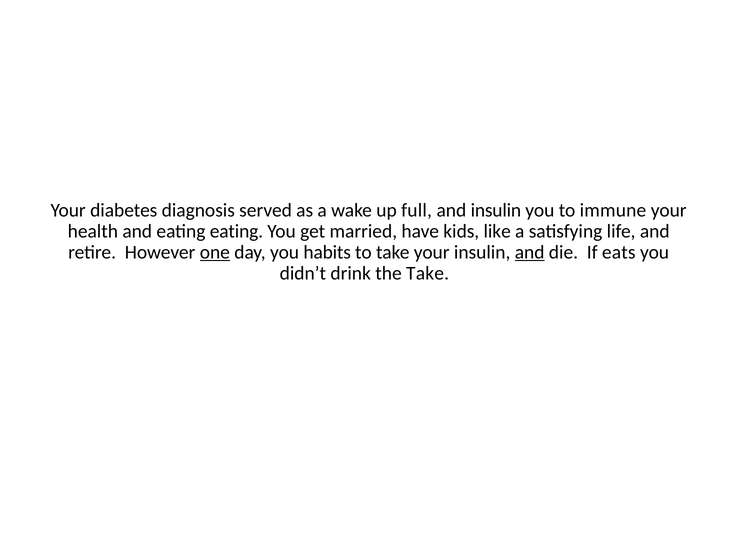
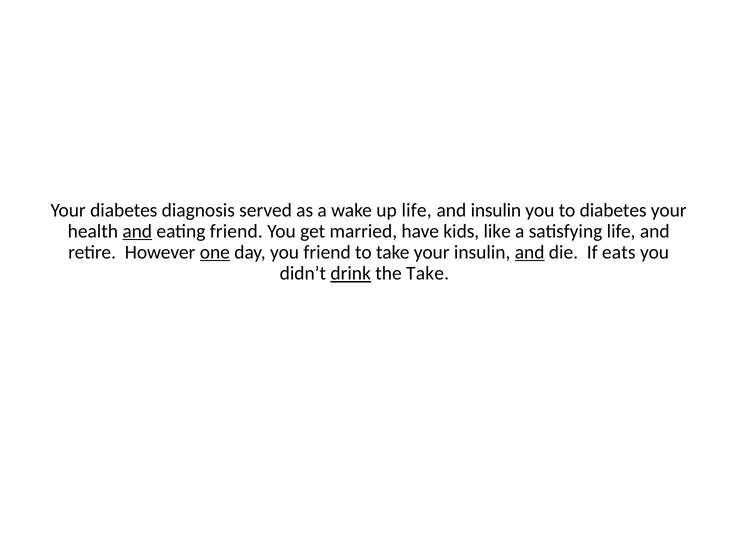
up full: full -> life (417, 210)
to immune: immune -> diabetes (613, 210)
and underline: none -> present (137, 231)
eating eating: eating -> friend (236, 231)
you habits: habits -> friend (327, 252)
drink underline: none -> present (351, 273)
